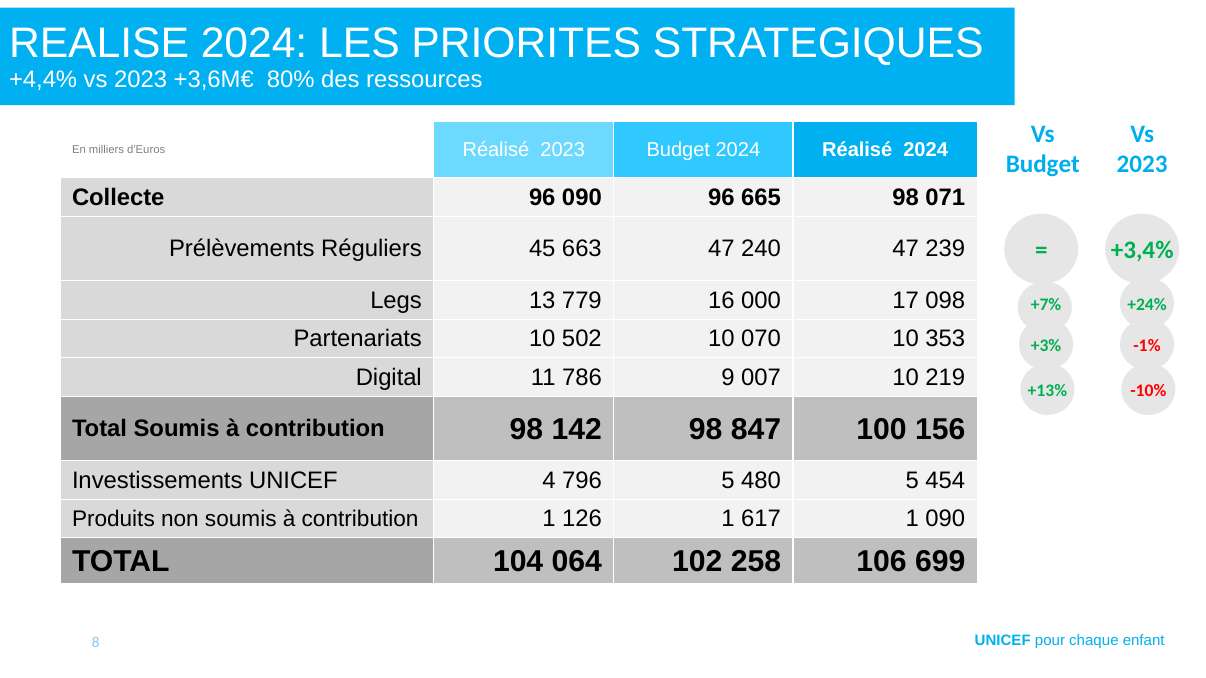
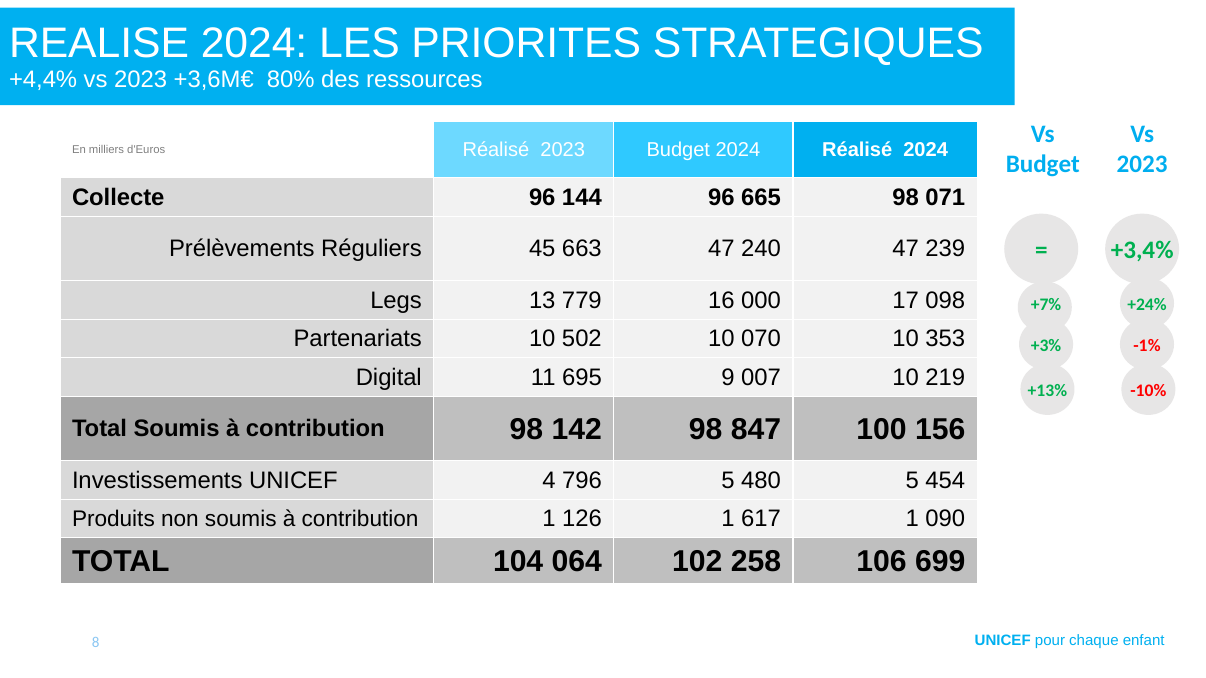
96 090: 090 -> 144 (582, 198)
786: 786 -> 695 (582, 378)
